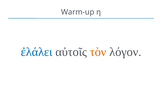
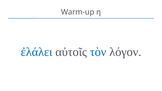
τὸν colour: orange -> blue (98, 52)
